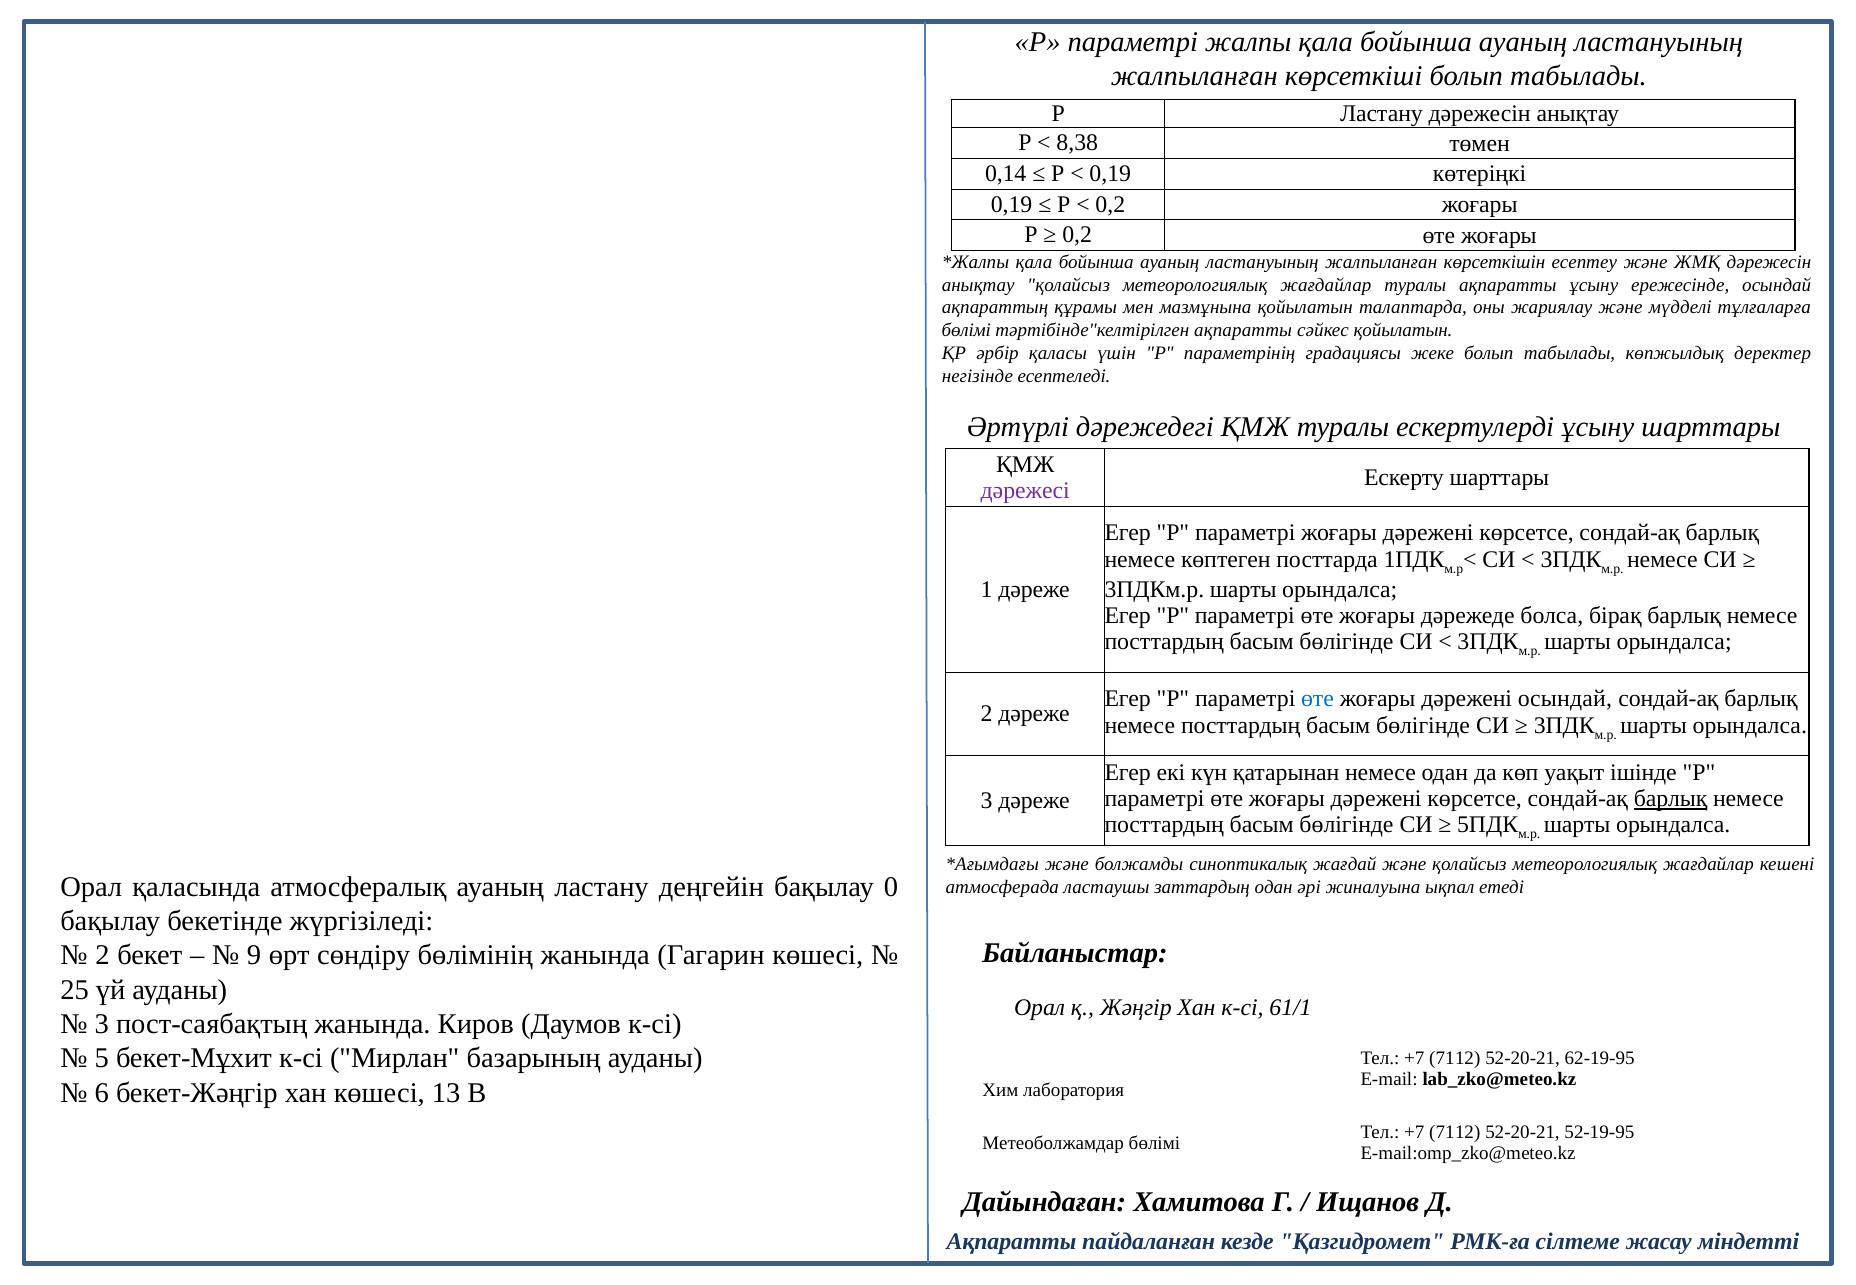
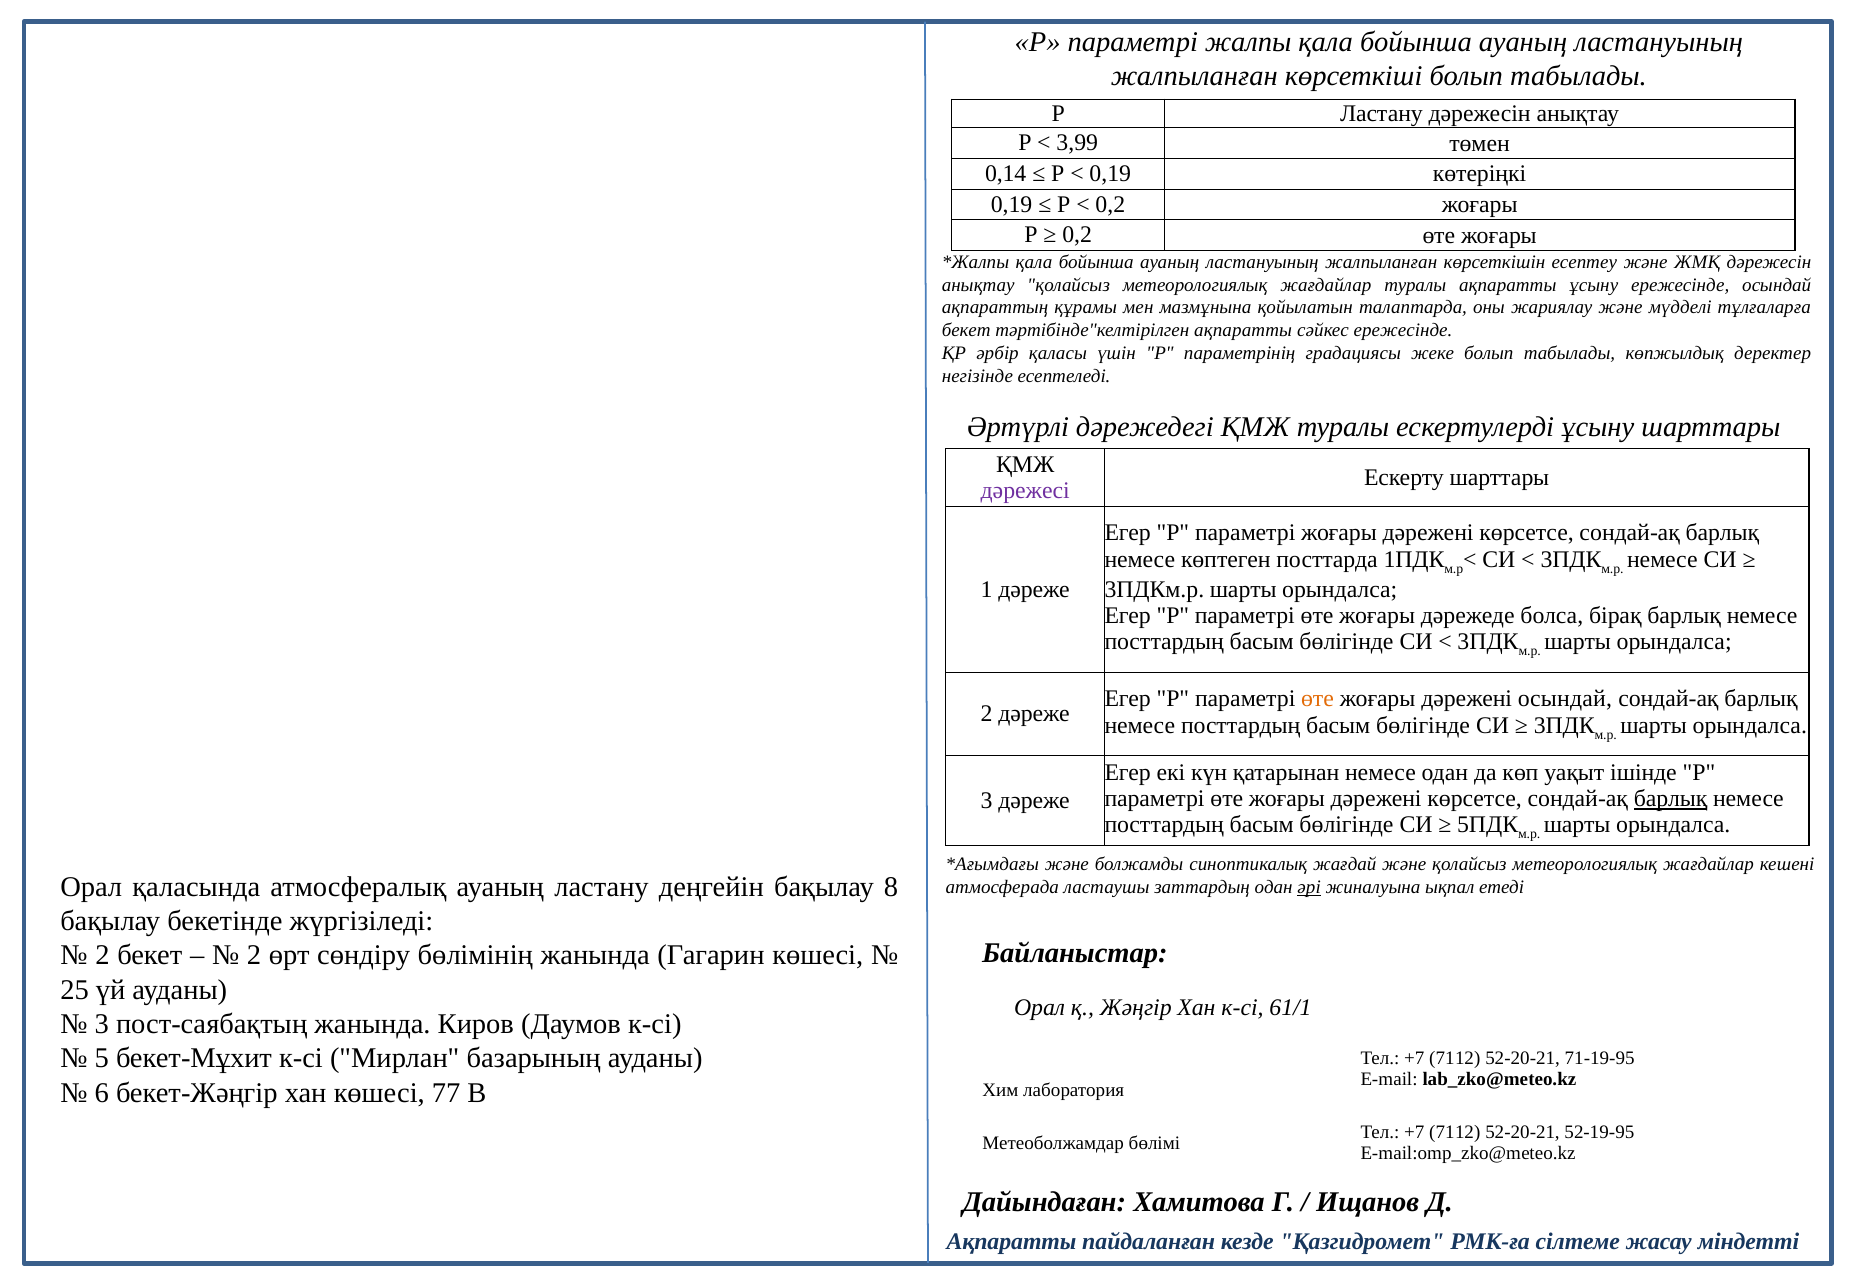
8,38: 8,38 -> 3,99 (1077, 143)
бөлімі: бөлімі -> бекет (966, 330)
сәйкес қойылатын: қойылатын -> ережесінде (1403, 330)
өте colour: blue -> orange (1317, 699)
0: 0 -> 8 (891, 887)
әрі underline: none -> present (1309, 887)
9: 9 -> 2 (254, 956)
62-19-95: 62-19-95 -> 71-19-95 (1600, 1058)
13: 13 -> 77 (446, 1093)
